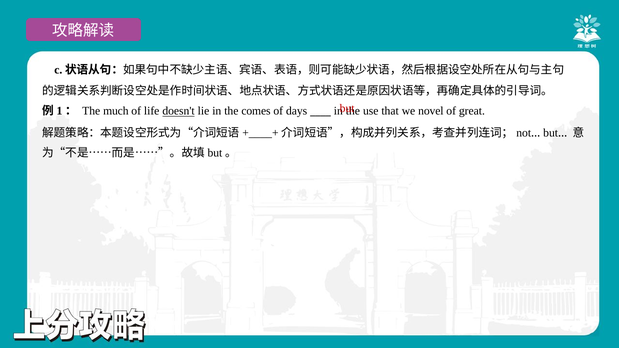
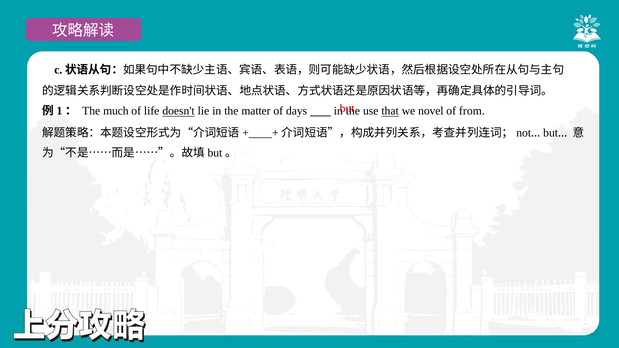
comes: comes -> matter (256, 111)
that underline: none -> present (390, 111)
great: great -> from (472, 111)
